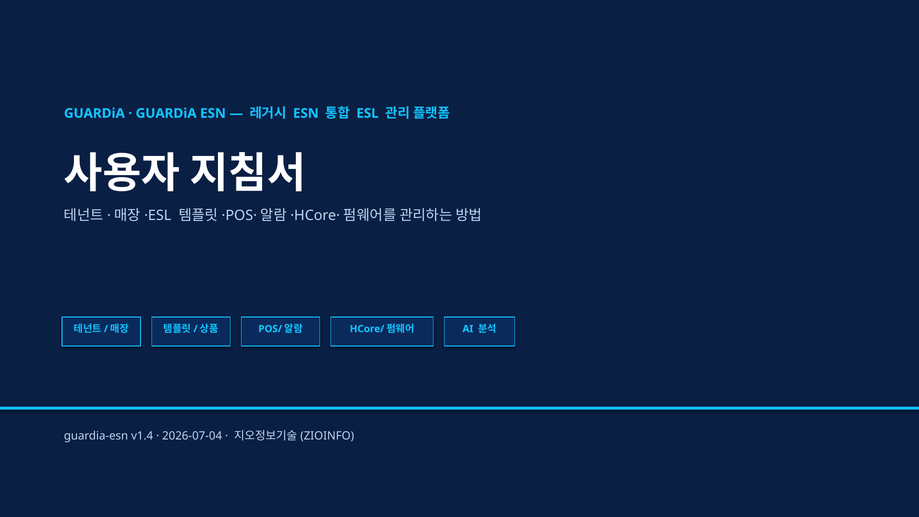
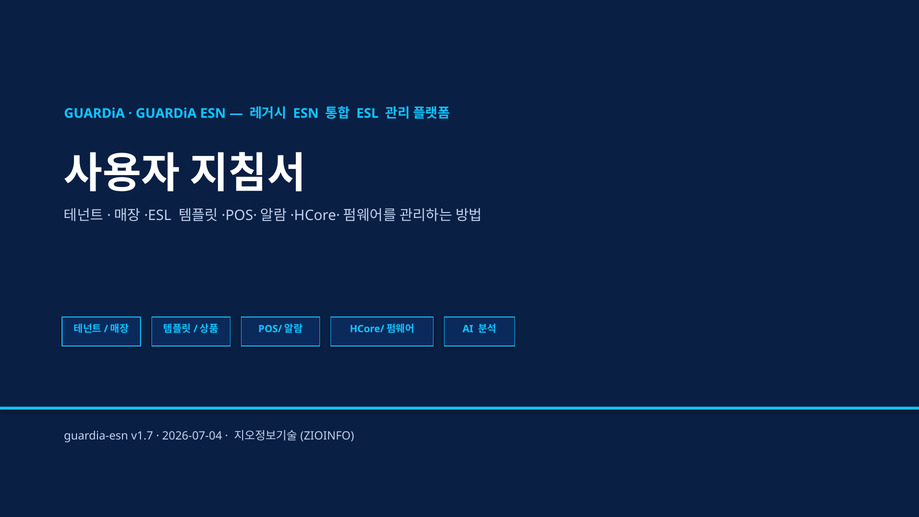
v1.4: v1.4 -> v1.7 (142, 436)
